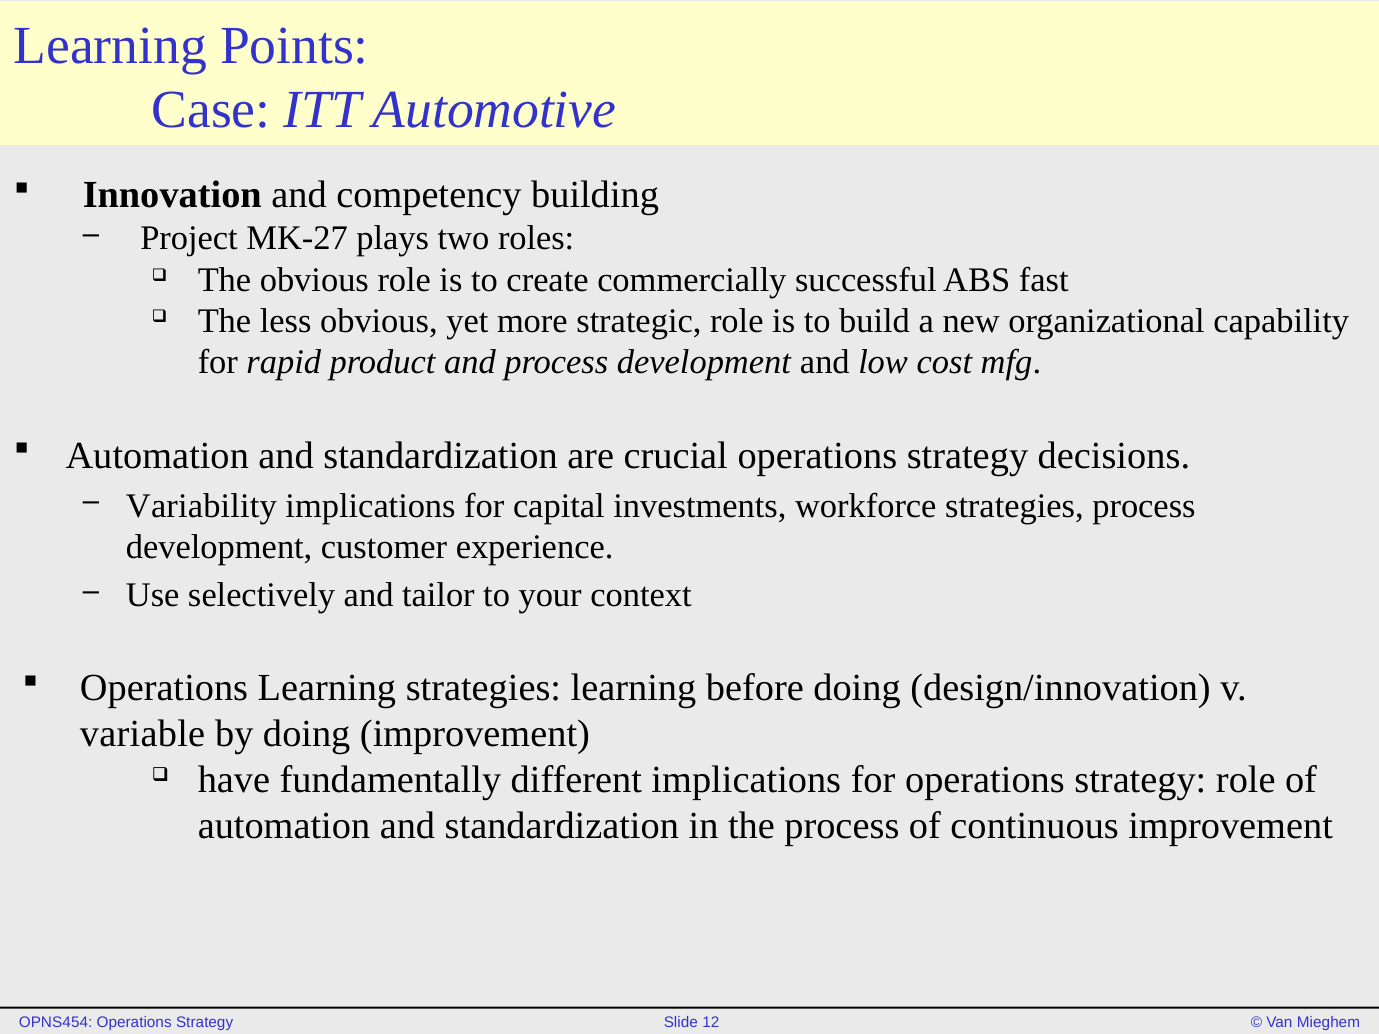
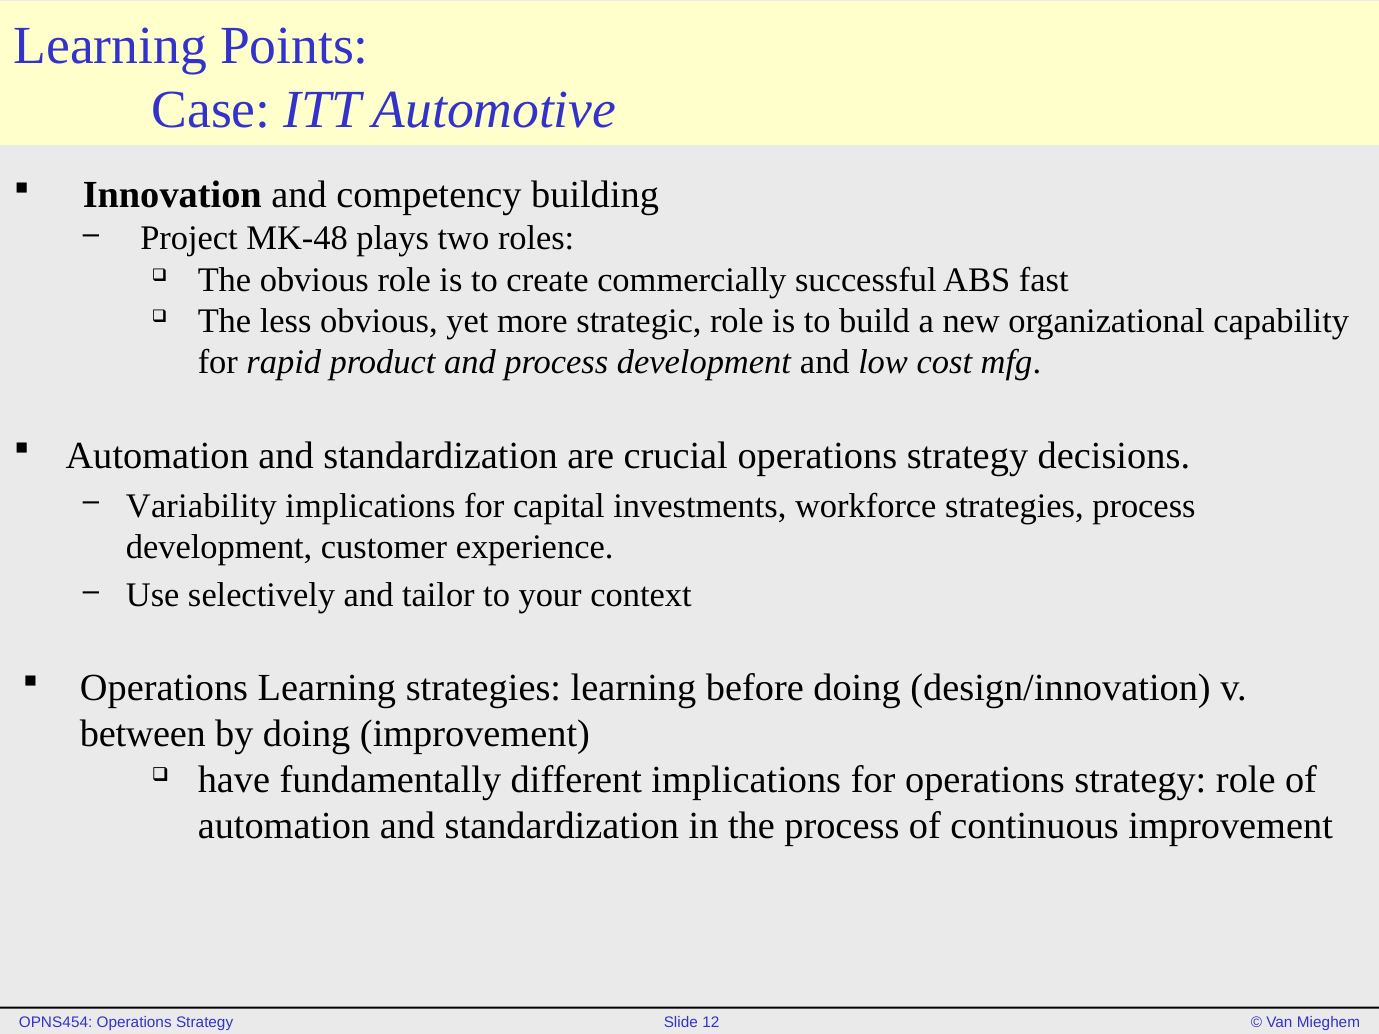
MK-27: MK-27 -> MK-48 (297, 239)
variable: variable -> between (143, 734)
